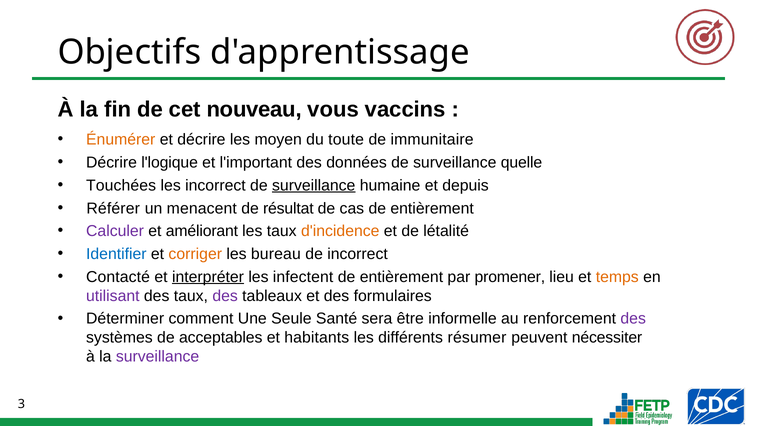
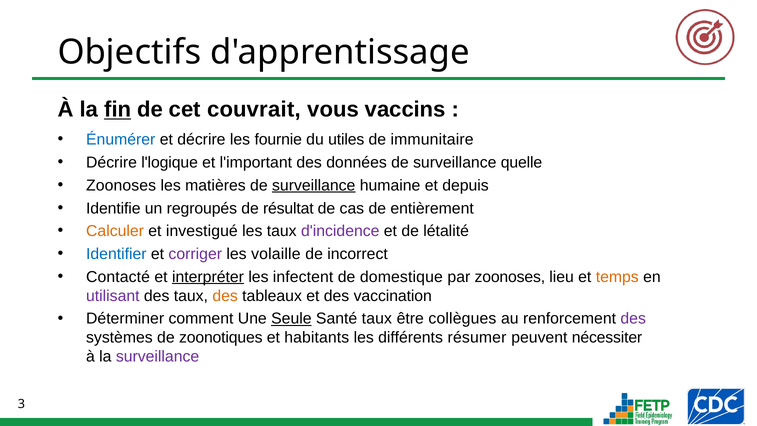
fin underline: none -> present (118, 109)
nouveau: nouveau -> couvrait (254, 109)
Énumérer colour: orange -> blue (121, 140)
moyen: moyen -> fournie (278, 140)
toute: toute -> utiles (346, 140)
Touchées: Touchées -> Zoonoses (121, 185)
les incorrect: incorrect -> matières (215, 185)
Référer: Référer -> Identifie (113, 208)
menacent: menacent -> regroupés (202, 208)
Calculer colour: purple -> orange (115, 231)
améliorant: améliorant -> investigué (202, 231)
d'incidence colour: orange -> purple (340, 231)
corriger colour: orange -> purple (195, 254)
bureau: bureau -> volaille (276, 254)
entièrement: entièrement -> domestique (401, 277)
par promener: promener -> zoonoses (510, 277)
des colour: purple -> orange (225, 296)
formulaires: formulaires -> vaccination (393, 296)
Seule underline: none -> present (291, 319)
Santé sera: sera -> taux (377, 319)
informelle: informelle -> collègues (462, 319)
acceptables: acceptables -> zoonotiques (221, 338)
